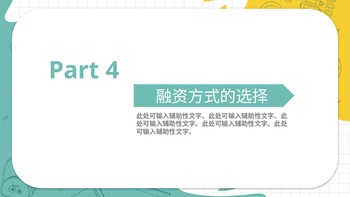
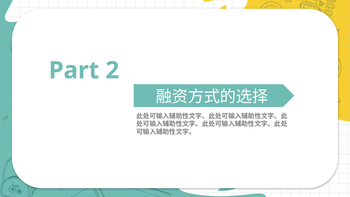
4: 4 -> 2 (112, 70)
